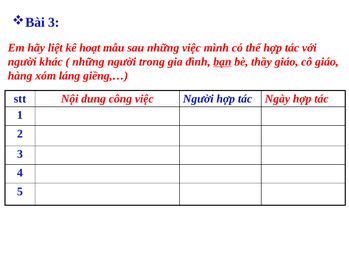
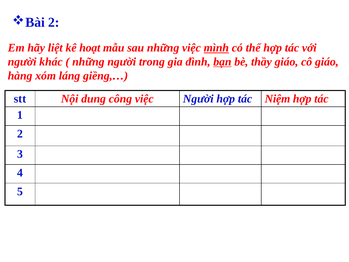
3: 3 -> 2 (54, 22)
mình underline: none -> present (216, 48)
Ngày: Ngày -> Niệm (277, 99)
